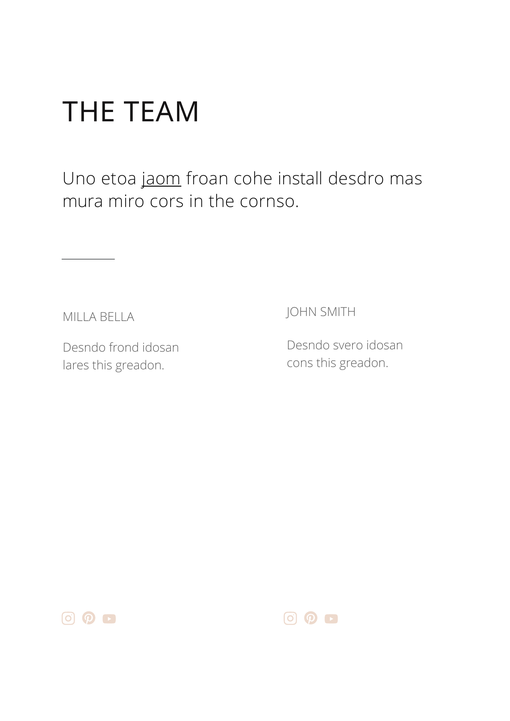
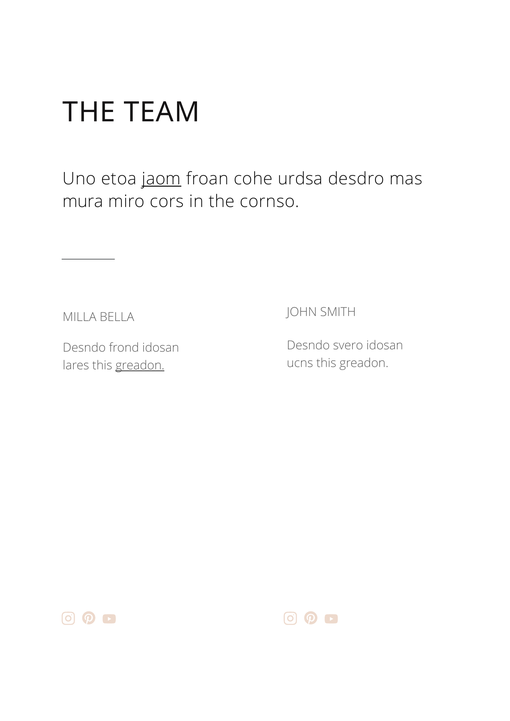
install: install -> urdsa (300, 179)
cons: cons -> ucns (300, 363)
greadon underline: none -> present (140, 366)
